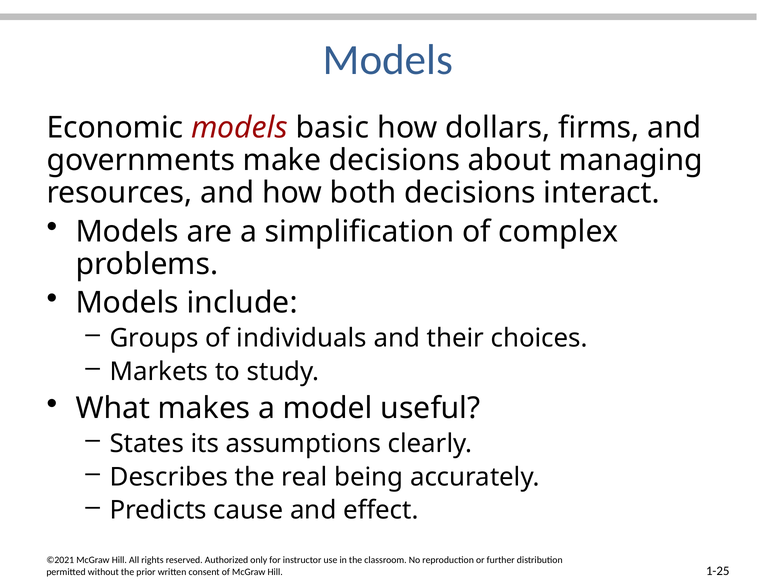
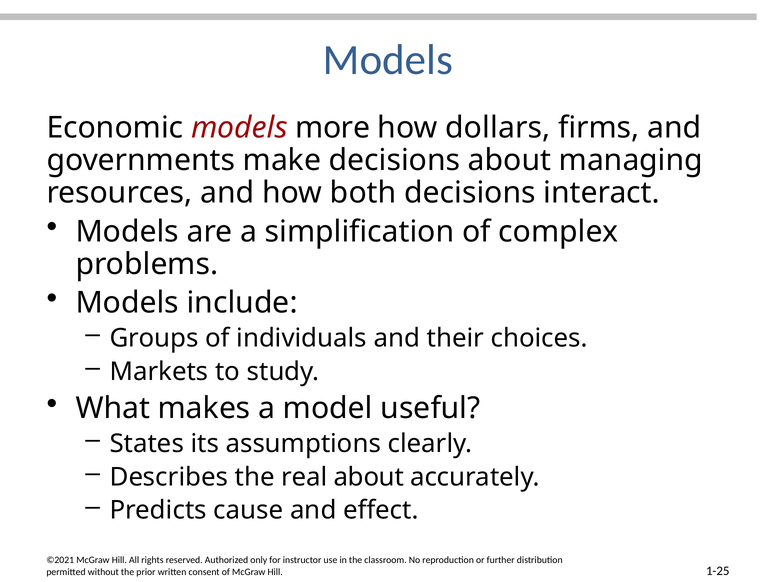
basic: basic -> more (333, 128)
real being: being -> about (369, 477)
